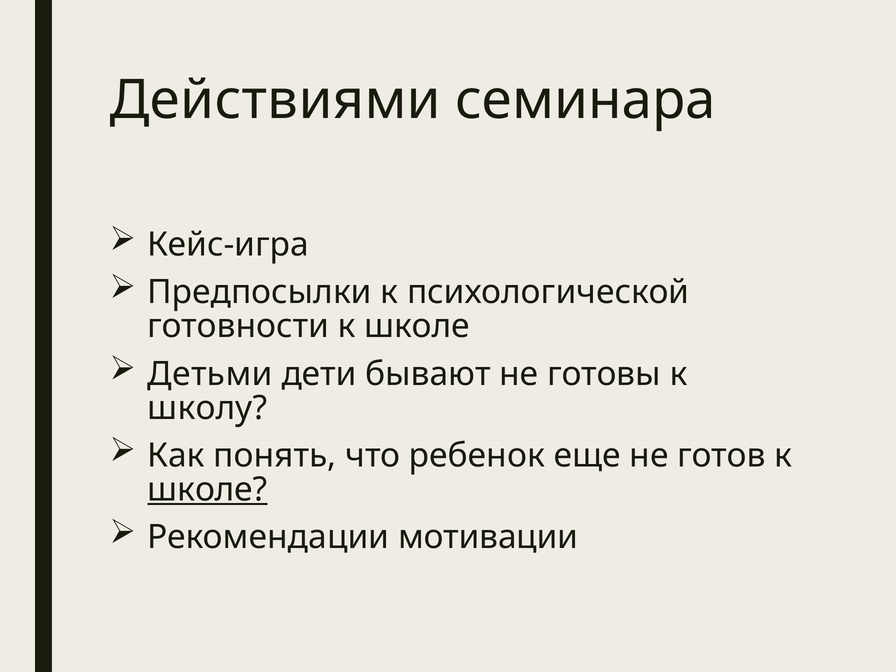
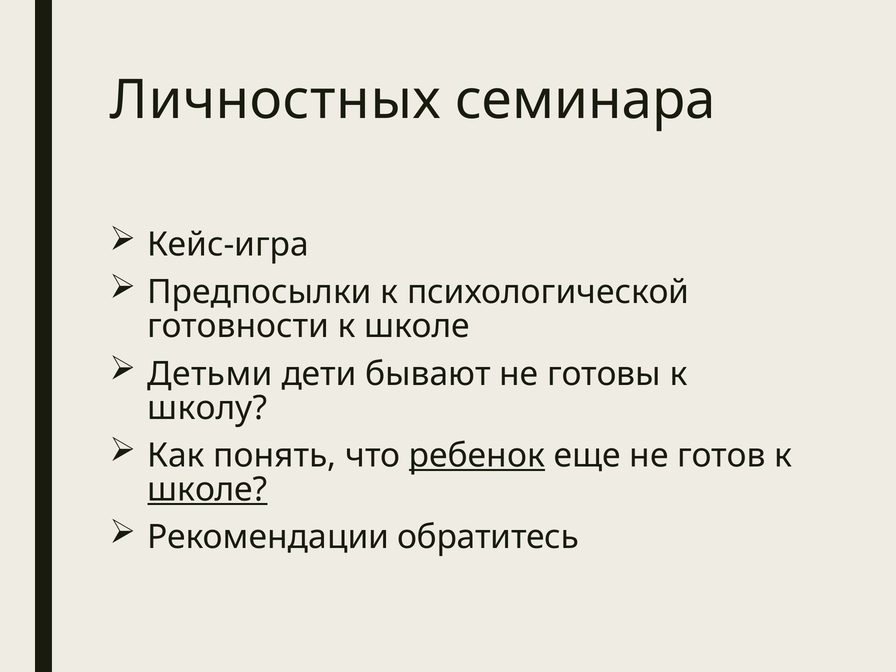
Действиями: Действиями -> Личностных (275, 100)
ребенок underline: none -> present (477, 456)
мотивации: мотивации -> обратитесь (488, 537)
